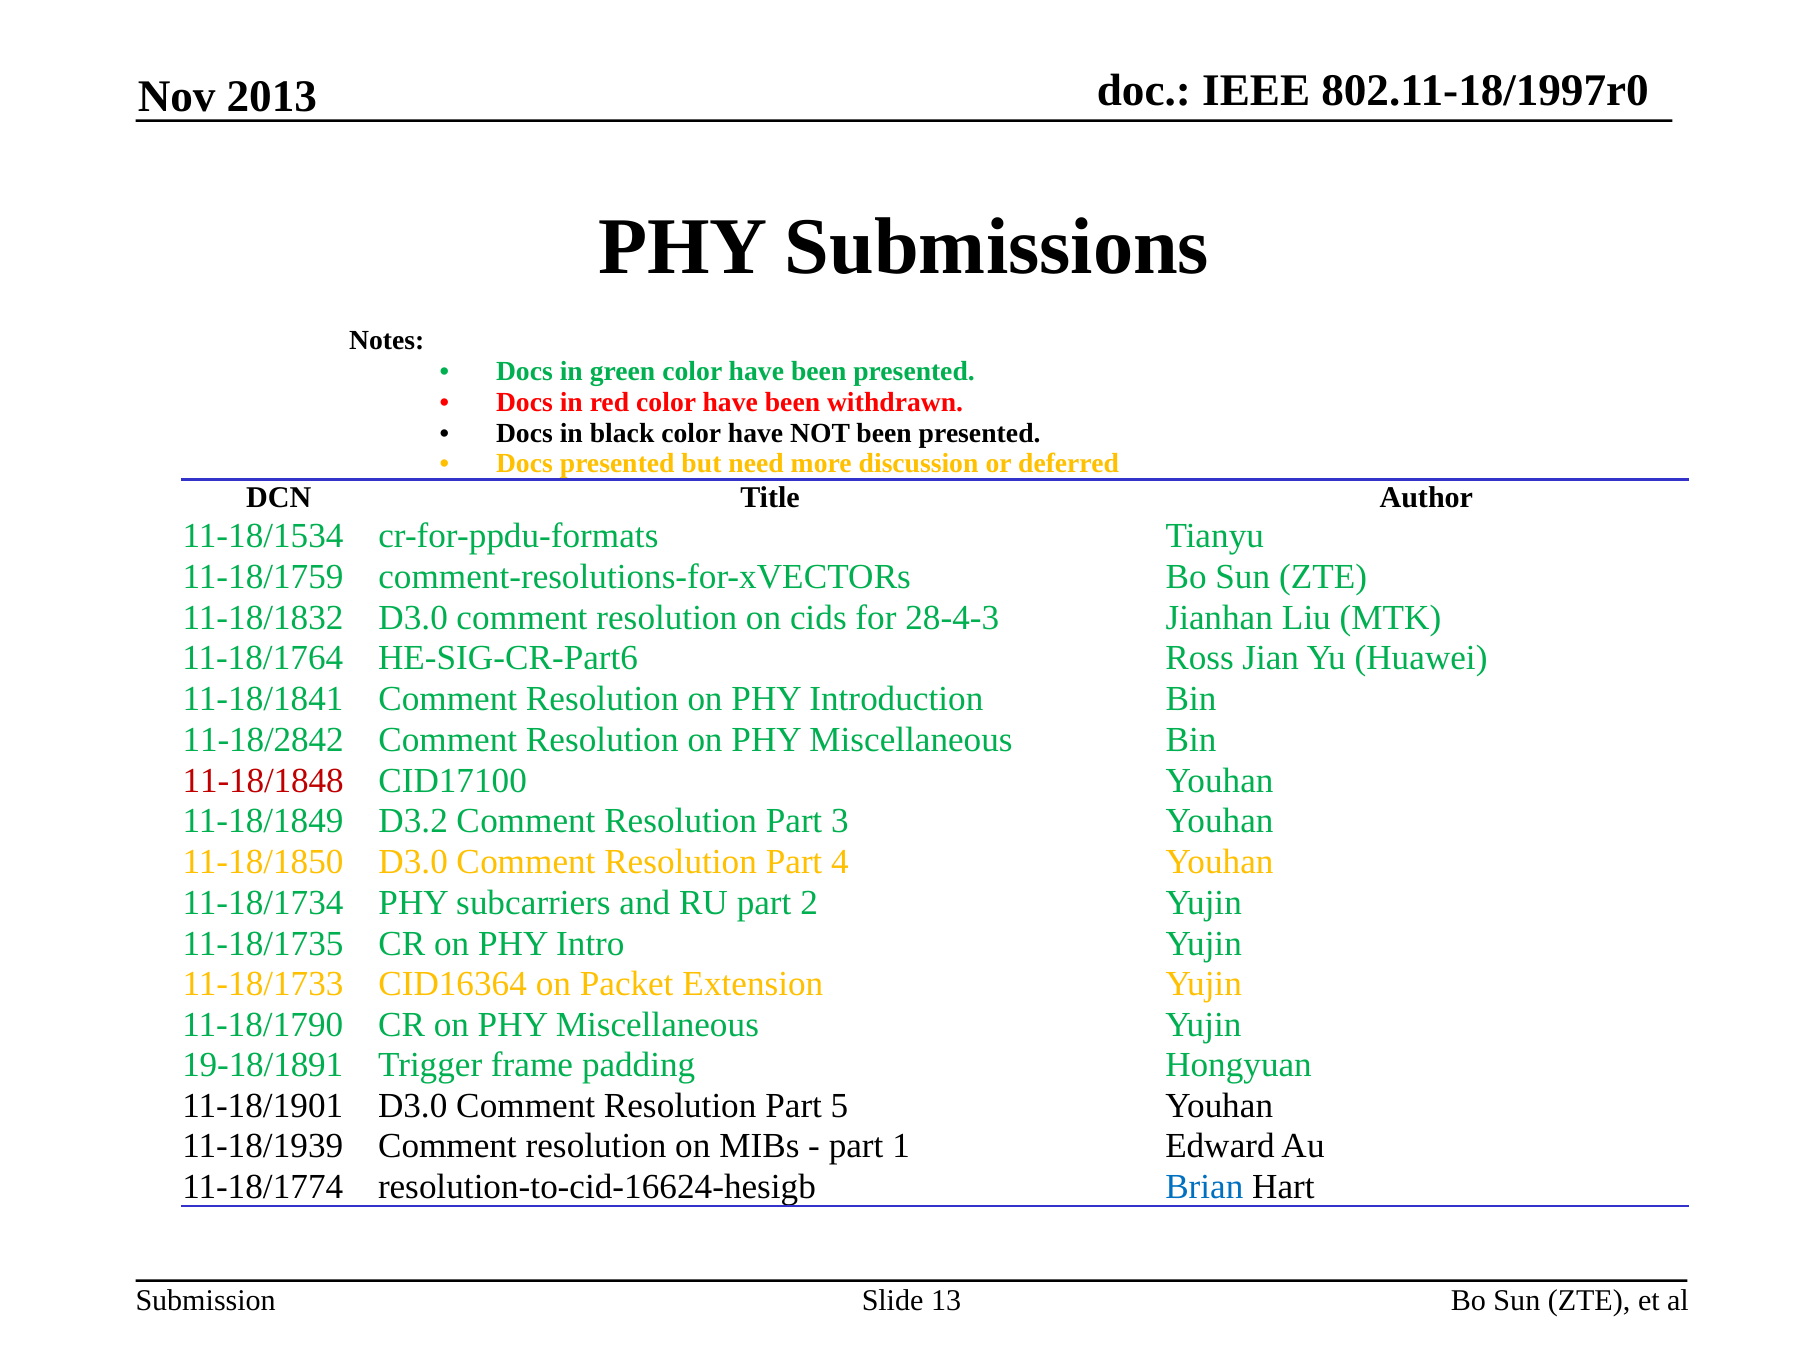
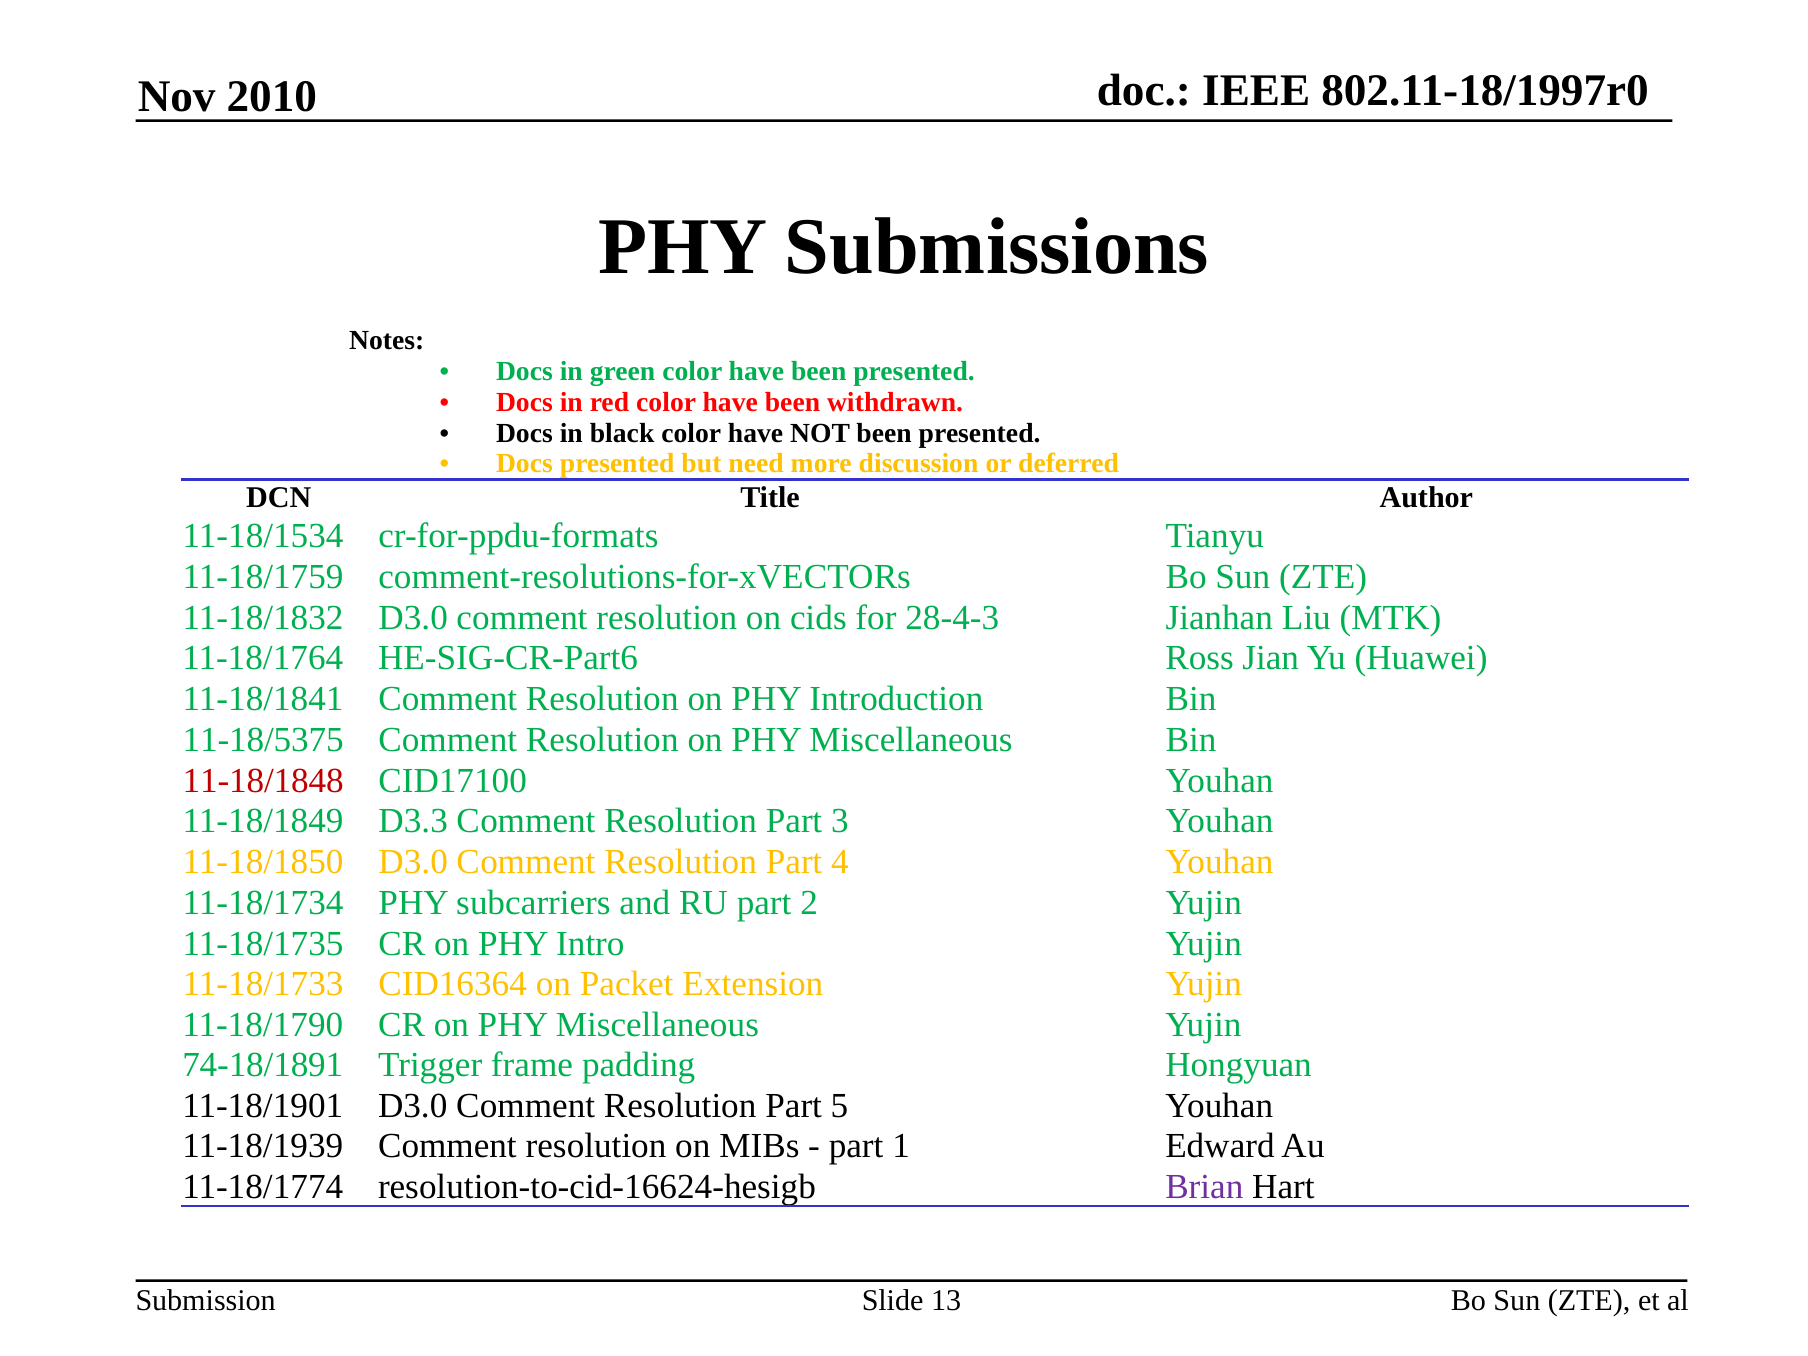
2013: 2013 -> 2010 (272, 96)
11-18/2842: 11-18/2842 -> 11-18/5375 (263, 740)
D3.2: D3.2 -> D3.3 (413, 821)
19-18/1891: 19-18/1891 -> 74-18/1891 (263, 1065)
Brian colour: blue -> purple (1204, 1187)
